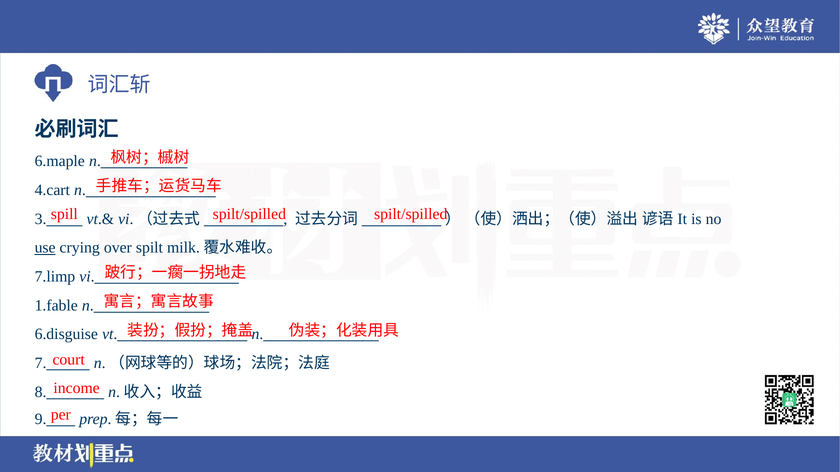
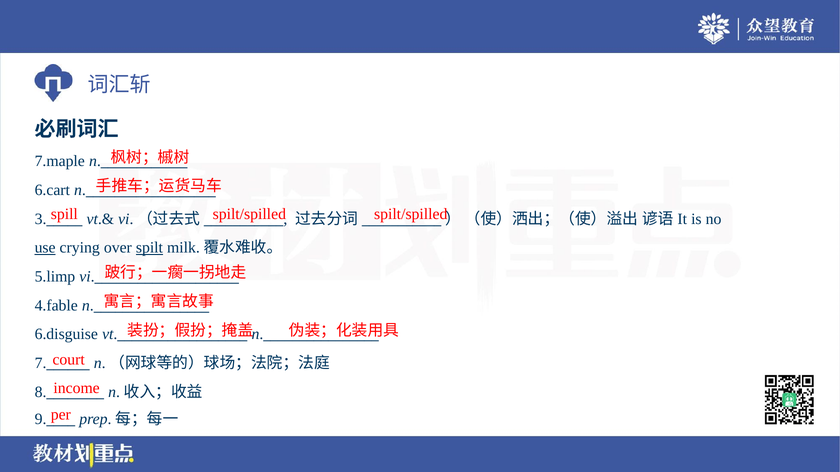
6.maple: 6.maple -> 7.maple (60, 161)
4.cart: 4.cart -> 6.cart (52, 190)
spilt underline: none -> present (149, 248)
7.limp: 7.limp -> 5.limp (55, 277)
1.fable: 1.fable -> 4.fable (56, 306)
